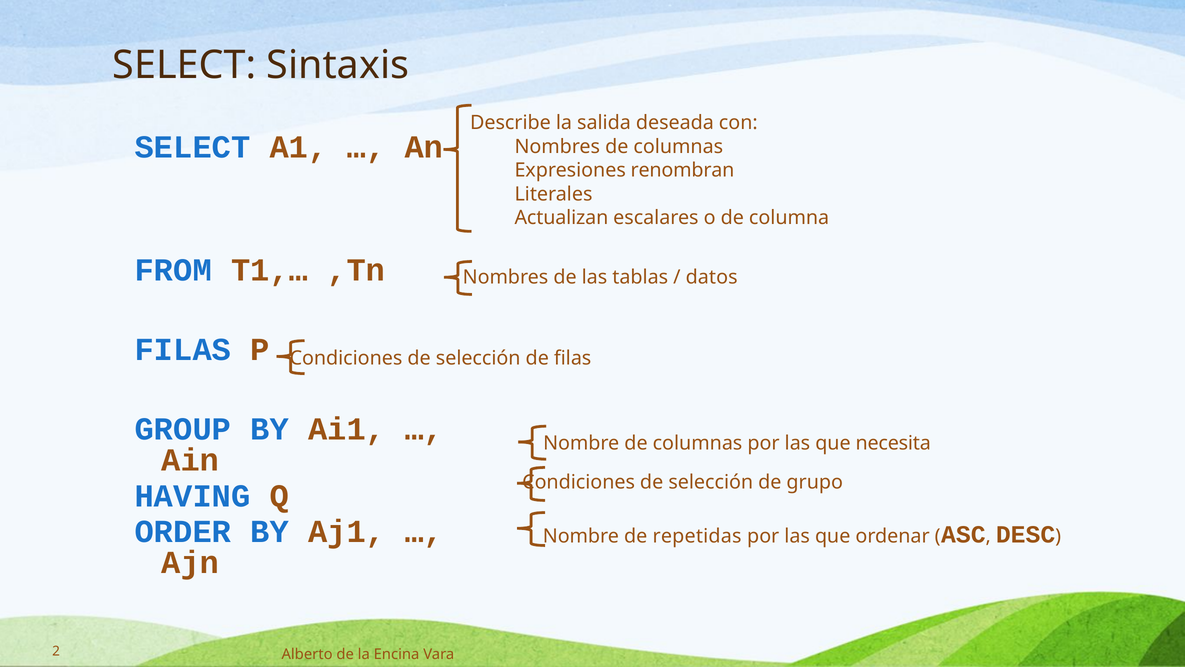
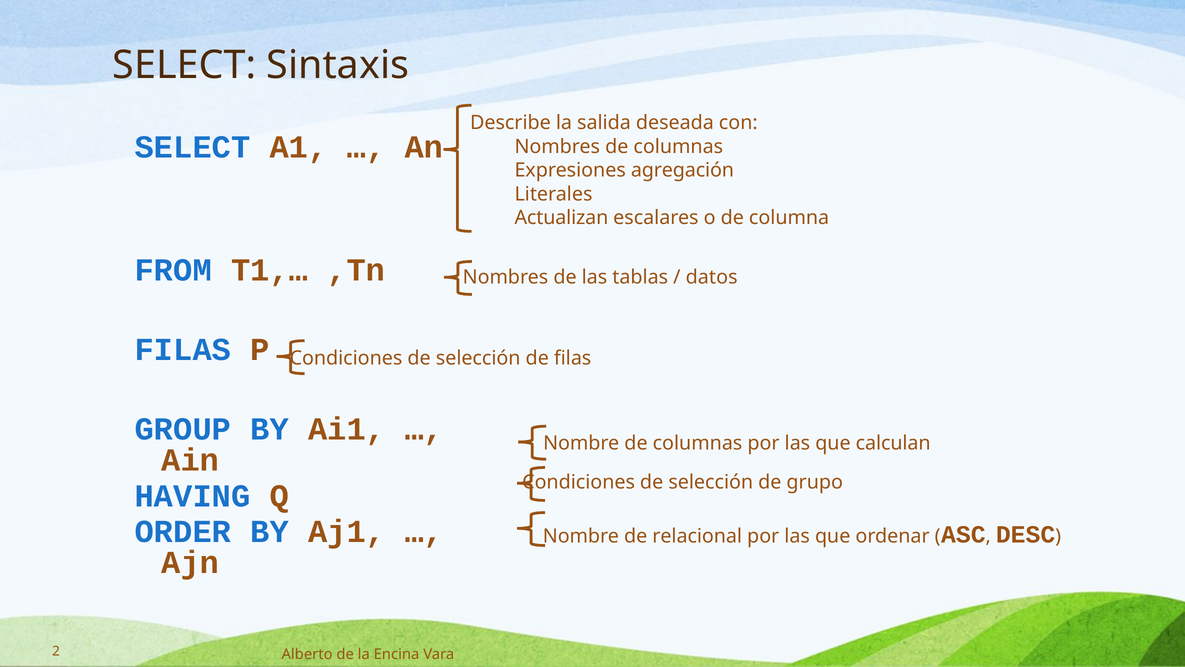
renombran: renombran -> agregación (682, 170)
necesita: necesita -> calculan (893, 443)
repetidas: repetidas -> relacional (697, 536)
